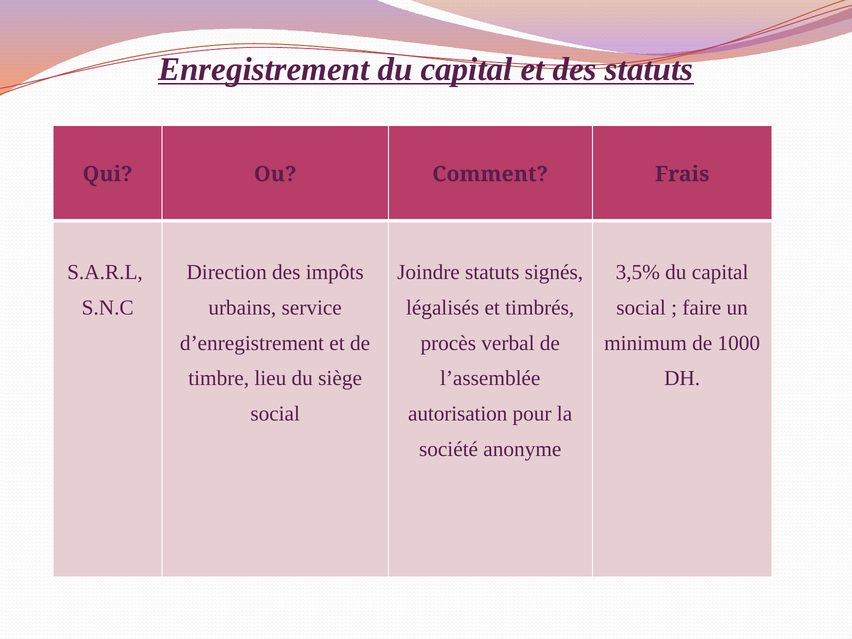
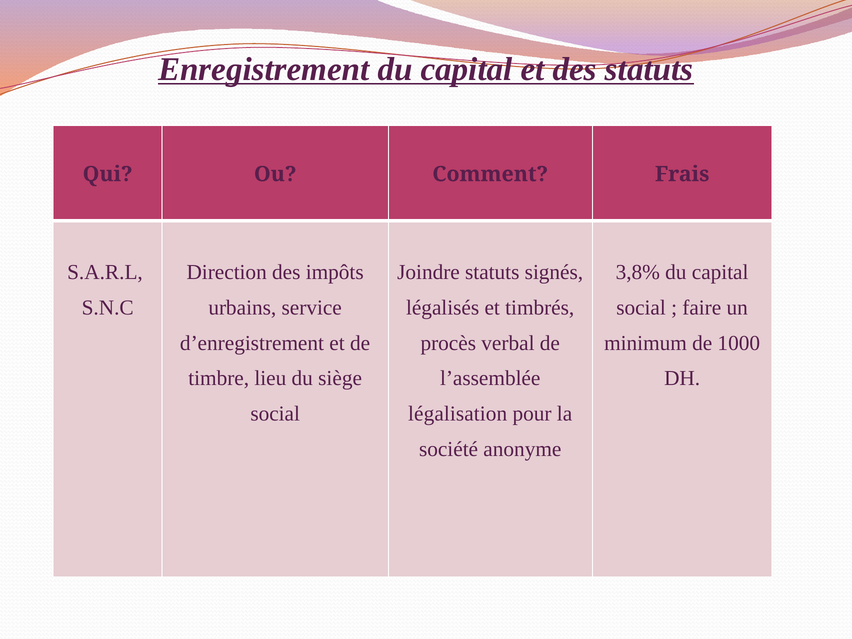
3,5%: 3,5% -> 3,8% (638, 272)
autorisation: autorisation -> légalisation (458, 414)
